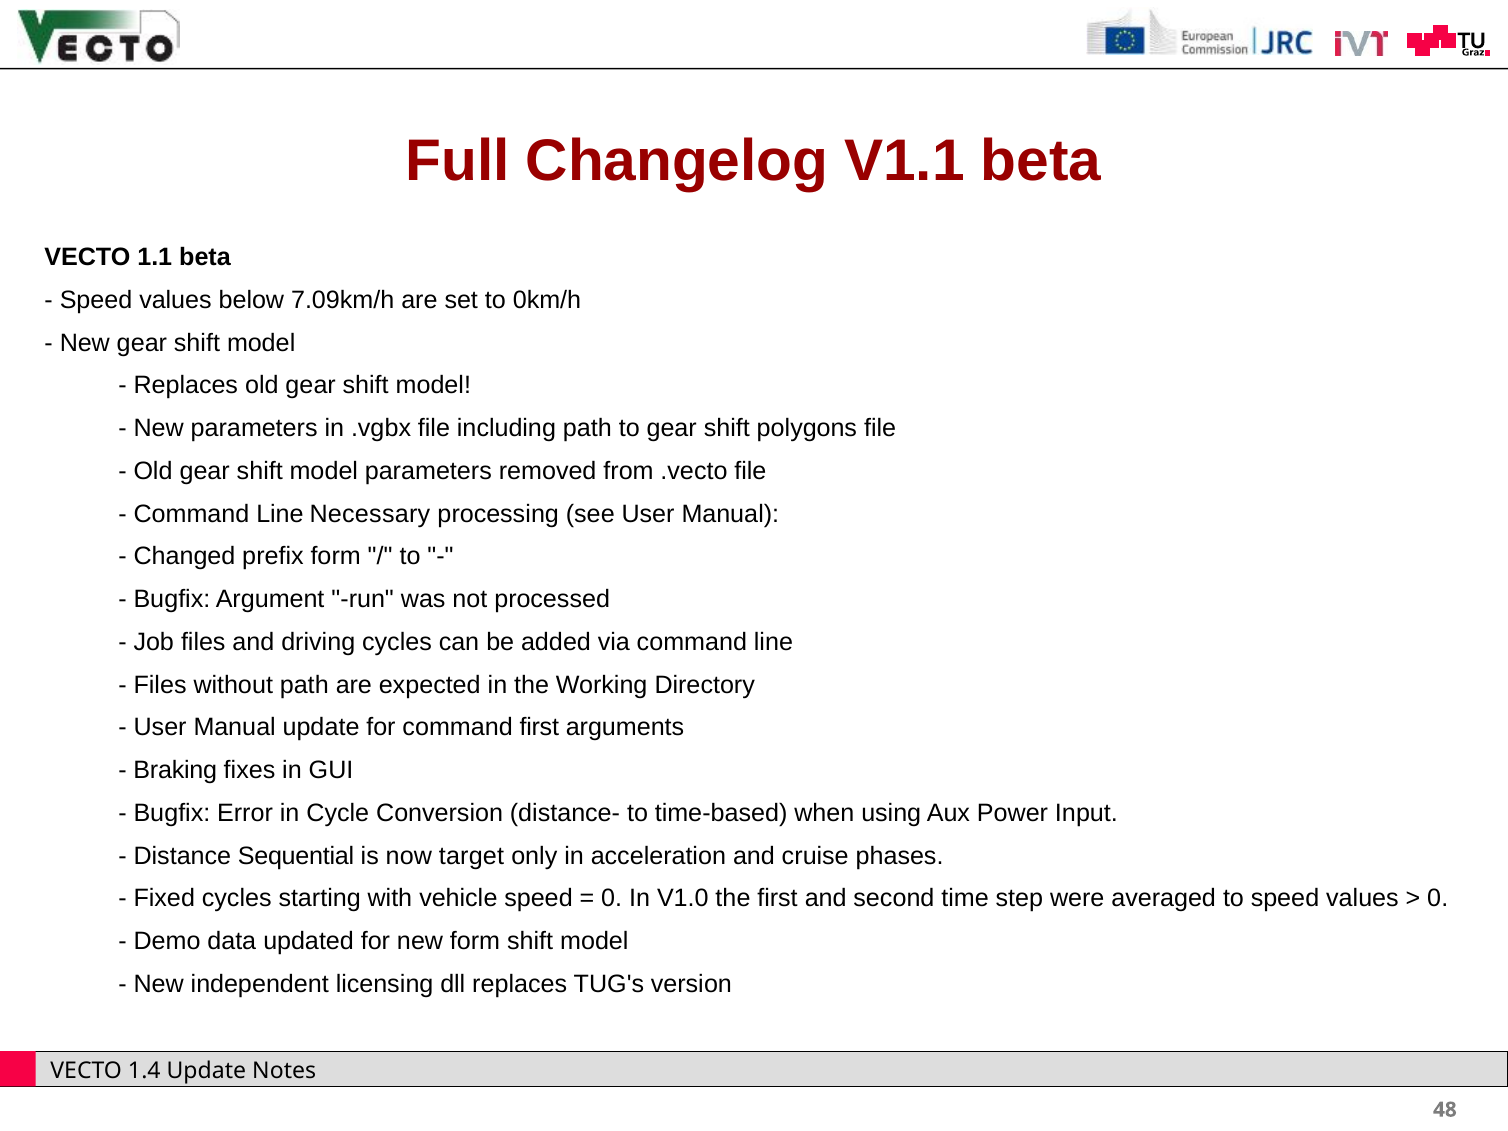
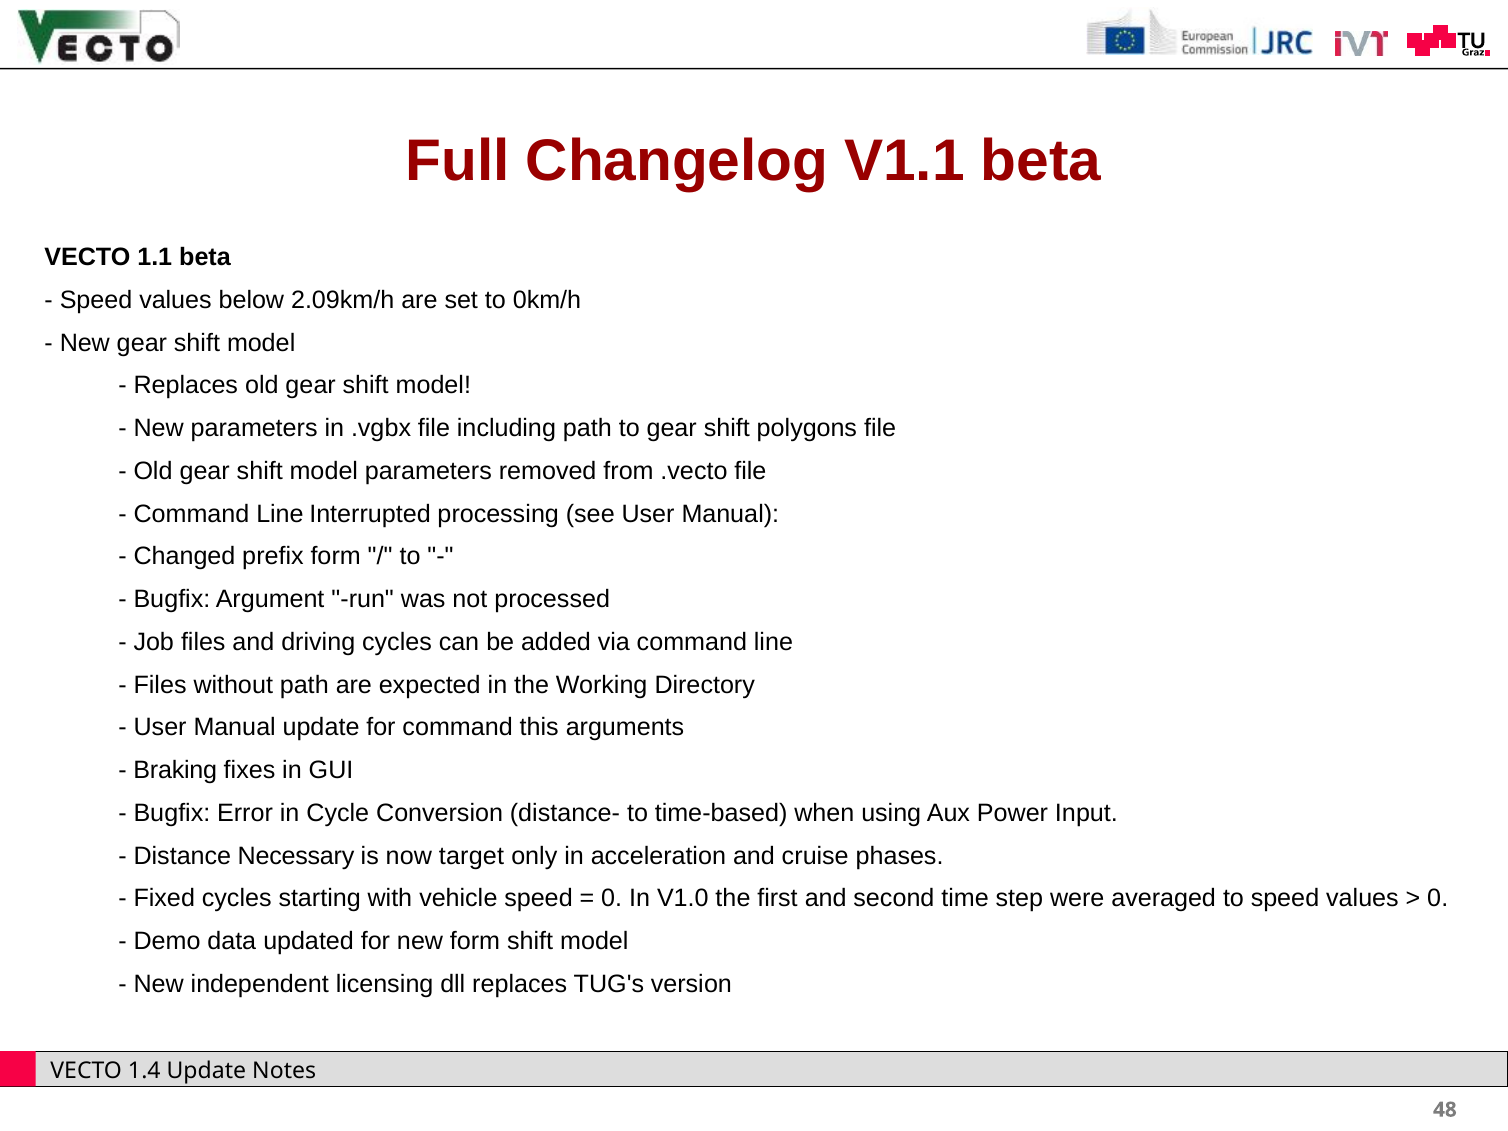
7.09km/h: 7.09km/h -> 2.09km/h (343, 300)
Necessary: Necessary -> Interrupted (370, 514)
command first: first -> this (539, 728)
Sequential: Sequential -> Necessary (296, 856)
